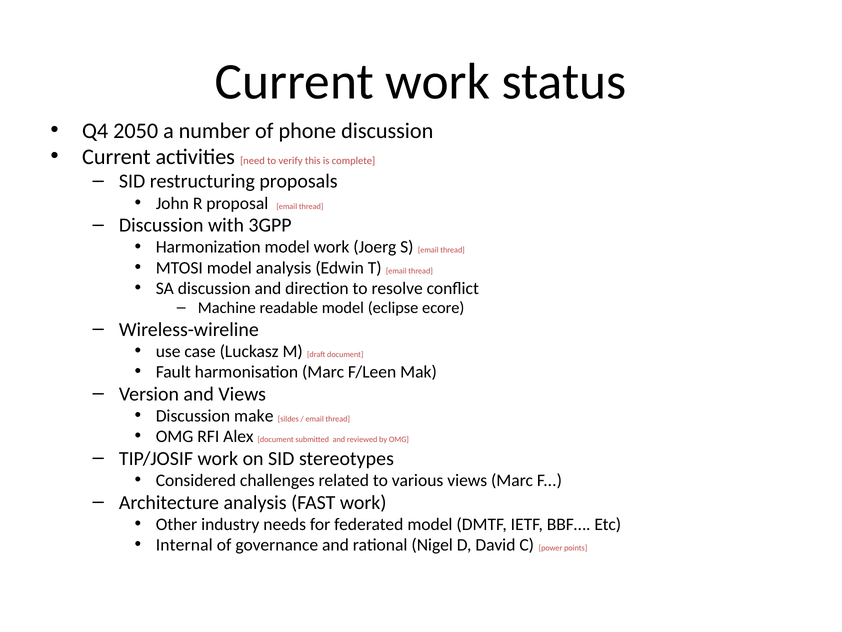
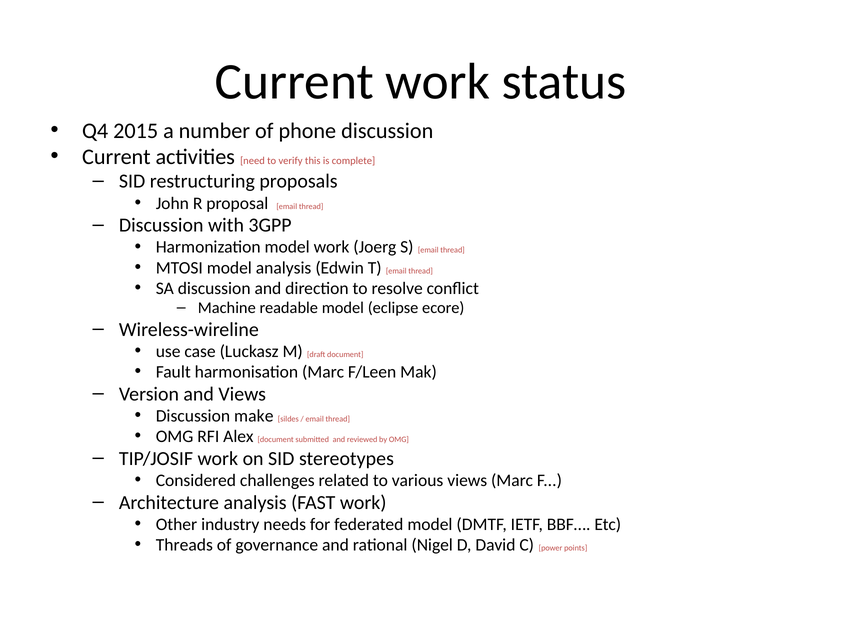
2050: 2050 -> 2015 (136, 131)
Internal: Internal -> Threads (184, 544)
